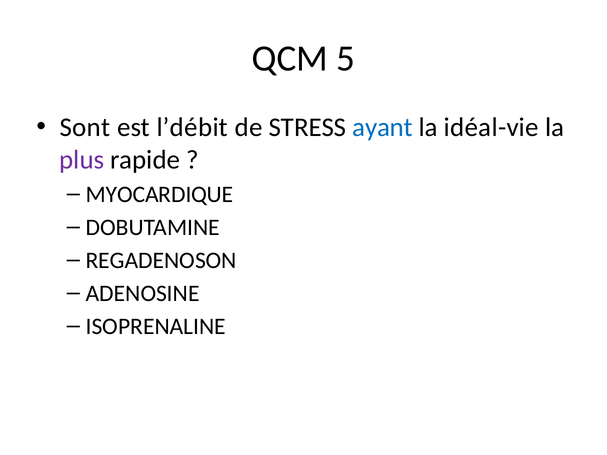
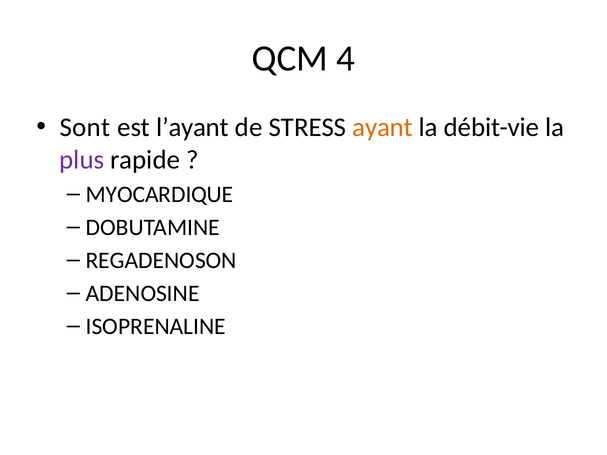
5: 5 -> 4 (346, 59)
l’débit: l’débit -> l’ayant (192, 127)
ayant colour: blue -> orange (383, 127)
idéal-vie: idéal-vie -> débit-vie (492, 127)
